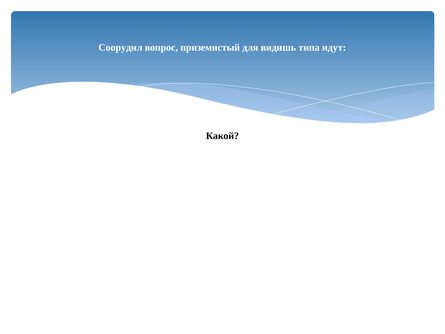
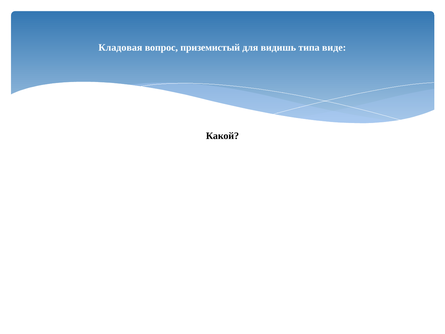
Соорудил: Соорудил -> Кладовая (120, 48)
идут: идут -> виде (334, 48)
